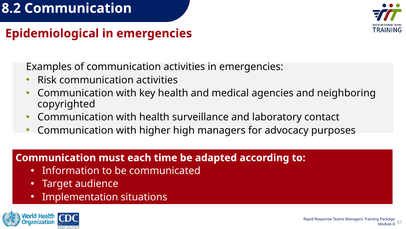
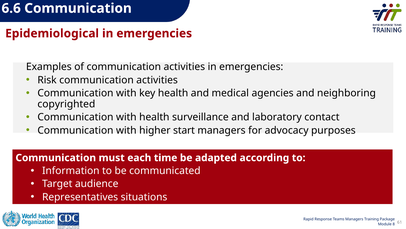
8.2: 8.2 -> 6.6 (11, 8)
high: high -> start (184, 130)
Implementation: Implementation -> Representatives (80, 196)
